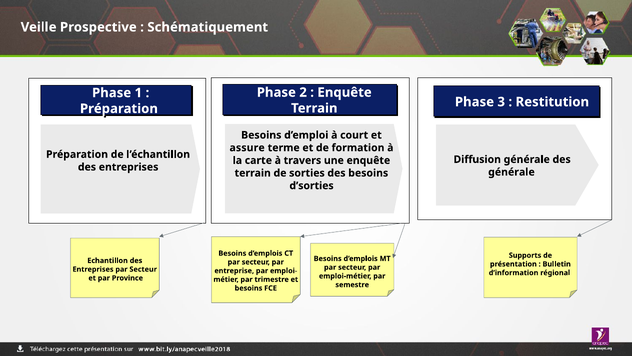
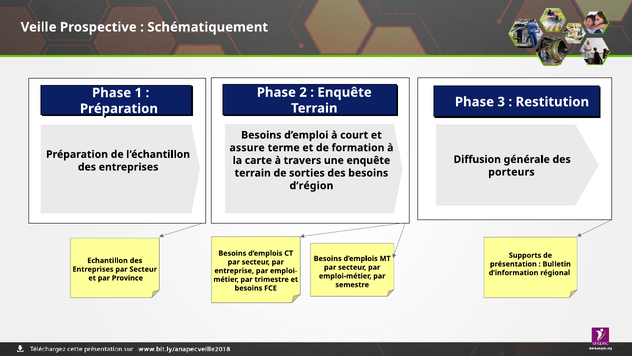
générale: générale -> porteurs (511, 172)
d’sorties: d’sorties -> d’région (311, 185)
